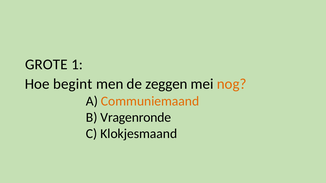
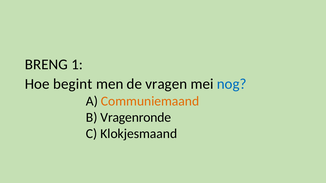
GROTE: GROTE -> BRENG (46, 65)
zeggen: zeggen -> vragen (166, 84)
nog colour: orange -> blue (232, 84)
